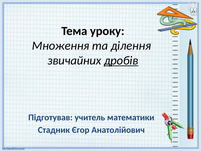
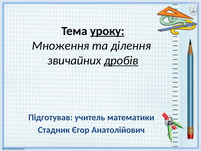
уроку underline: none -> present (107, 31)
